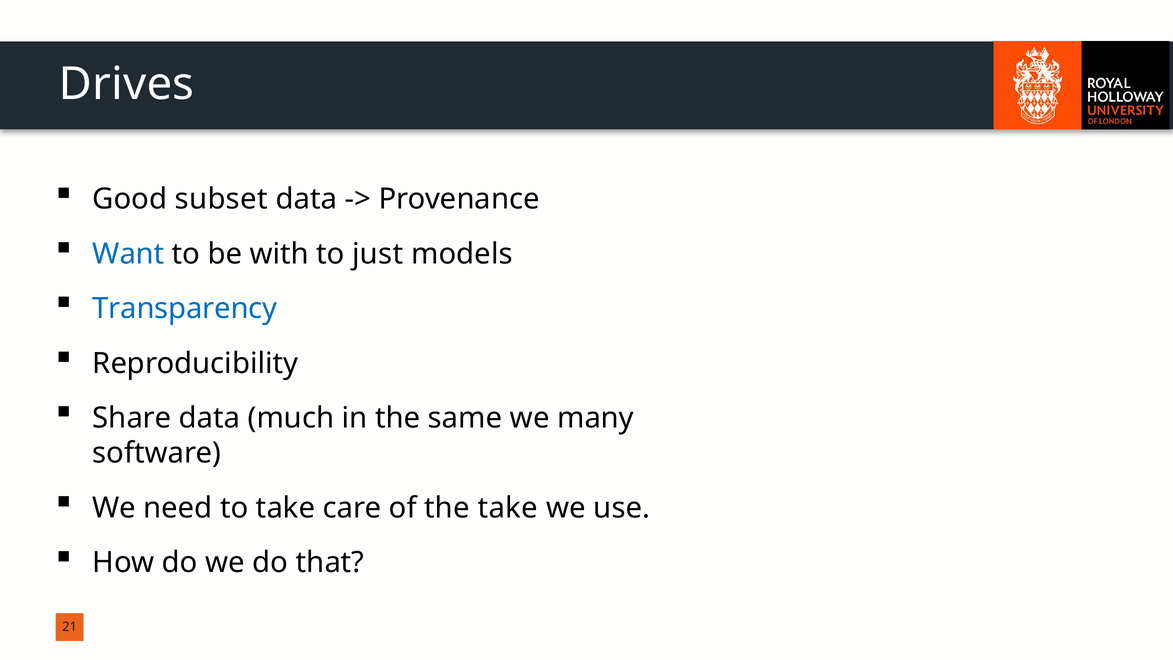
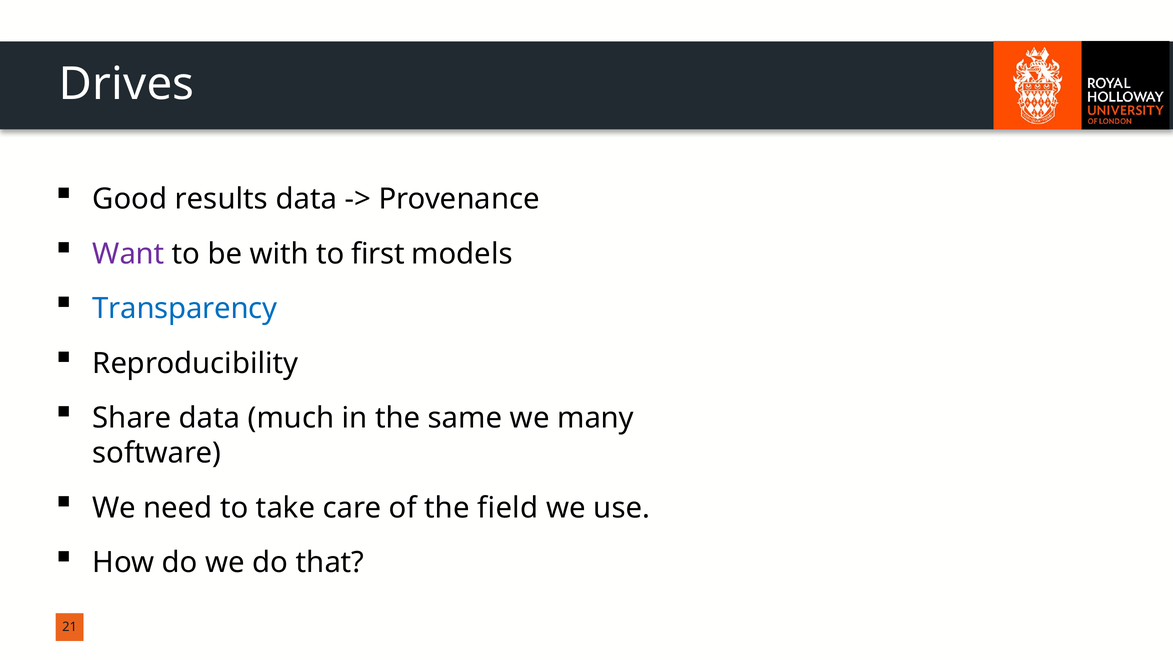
subset: subset -> results (221, 199)
Want colour: blue -> purple (128, 254)
just: just -> first (378, 254)
the take: take -> field (508, 508)
